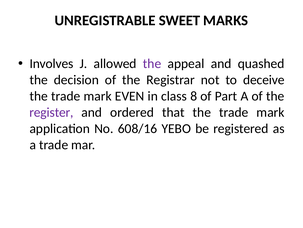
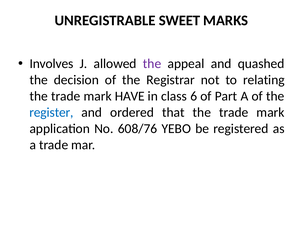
deceive: deceive -> relating (264, 80)
EVEN: EVEN -> HAVE (130, 96)
8: 8 -> 6 (194, 96)
register colour: purple -> blue (51, 112)
608/16: 608/16 -> 608/76 (138, 128)
